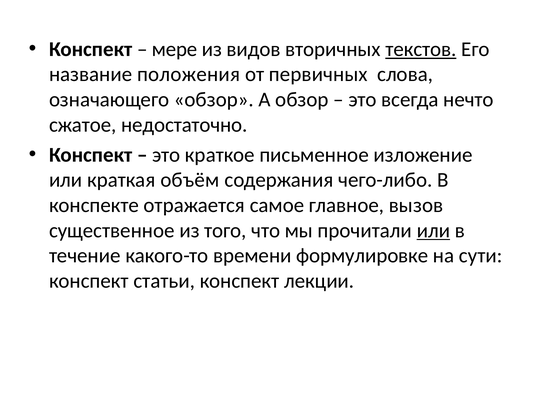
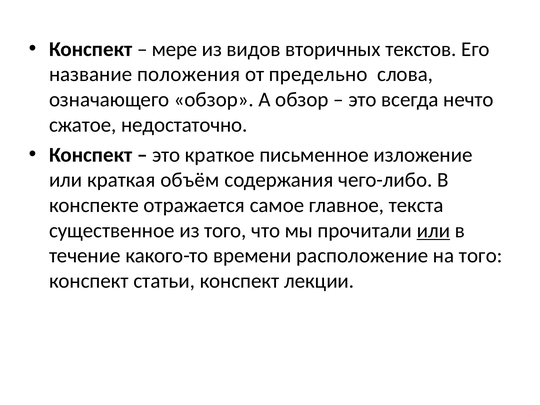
текстов underline: present -> none (421, 49)
первичных: первичных -> предельно (318, 74)
вызов: вызов -> текста (416, 205)
формулировке: формулировке -> расположение (362, 256)
на сути: сути -> того (481, 256)
